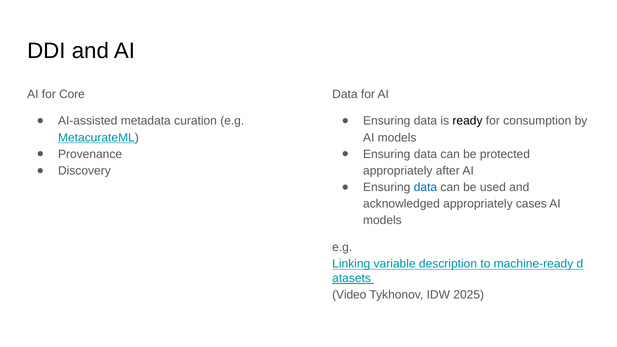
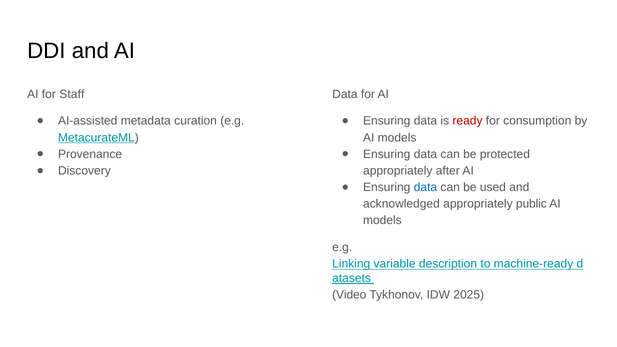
Core: Core -> Staff (72, 94)
ready colour: black -> red (468, 121)
cases: cases -> public (531, 204)
